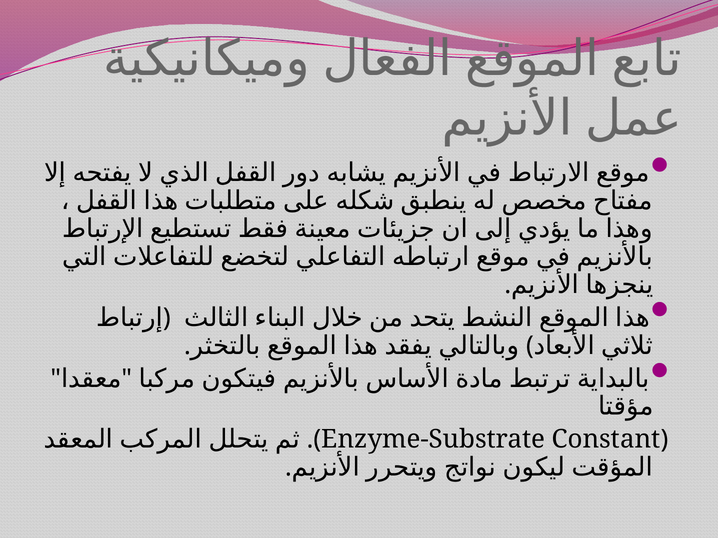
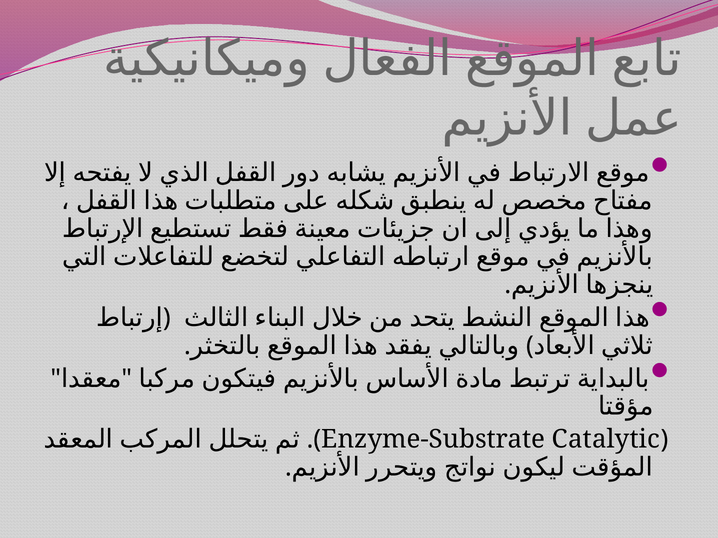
Constant: Constant -> Catalytic (606, 440)
